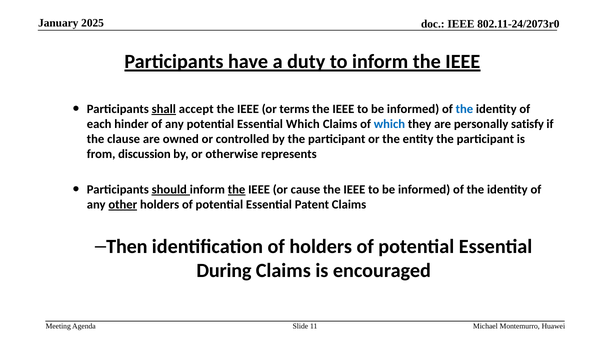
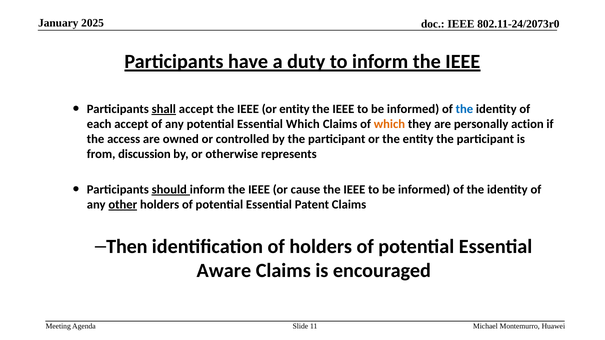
or terms: terms -> entity (294, 109)
each hinder: hinder -> accept (131, 124)
which colour: blue -> orange (389, 124)
satisfy: satisfy -> action (527, 124)
clause: clause -> access (124, 139)
the underline: present -> none (237, 190)
During: During -> Aware (224, 271)
